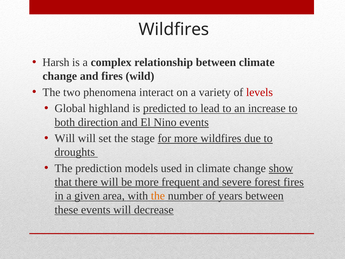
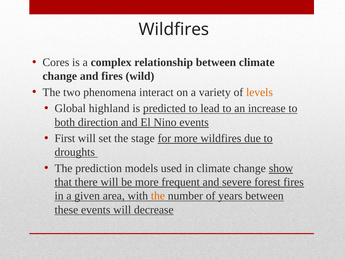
Harsh: Harsh -> Cores (56, 62)
levels colour: red -> orange (259, 92)
Will: Will -> First (65, 138)
